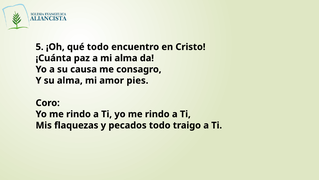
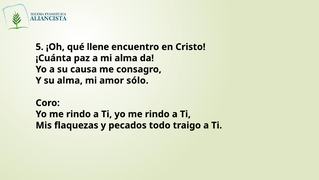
qué todo: todo -> llene (98, 47)
pies: pies -> sólo (137, 80)
